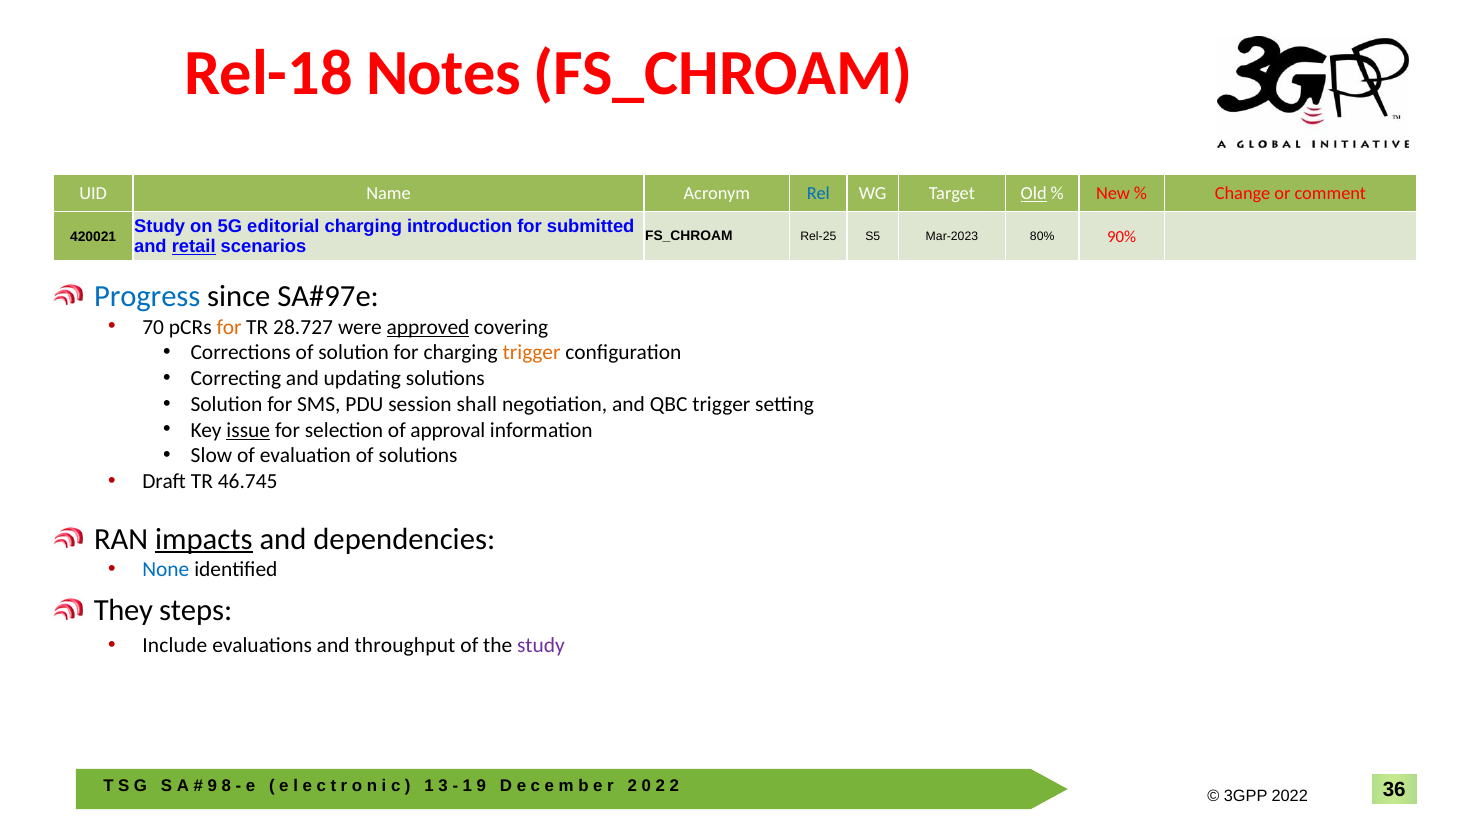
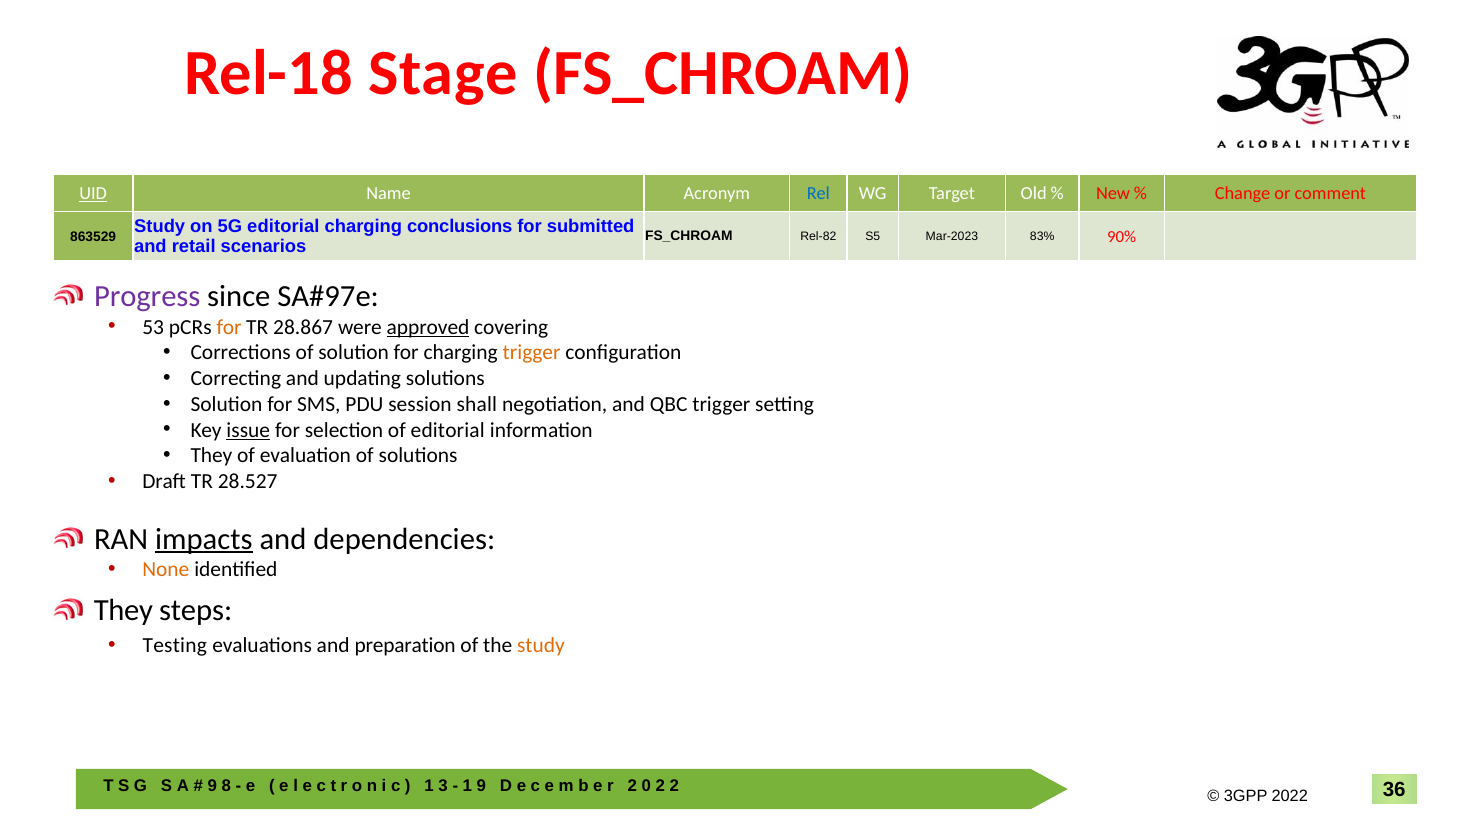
Notes: Notes -> Stage (443, 73)
UID underline: none -> present (93, 194)
Old underline: present -> none (1034, 194)
introduction: introduction -> conclusions (460, 226)
Rel-25: Rel-25 -> Rel-82 (818, 237)
80%: 80% -> 83% (1042, 237)
420021: 420021 -> 863529 (93, 237)
retail underline: present -> none (194, 247)
Progress colour: blue -> purple (147, 296)
70: 70 -> 53 (153, 327)
28.727: 28.727 -> 28.867 (303, 327)
of approval: approval -> editorial (448, 430)
Slow: Slow -> They (211, 456)
46.745: 46.745 -> 28.527 (248, 481)
None colour: blue -> orange (166, 570)
Include: Include -> Testing (175, 646)
throughput: throughput -> preparation (405, 646)
study colour: purple -> orange (541, 646)
